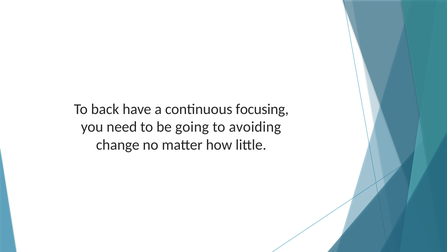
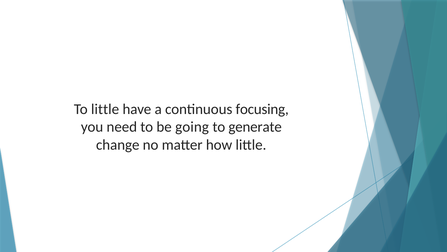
To back: back -> little (105, 109)
avoiding: avoiding -> generate (255, 127)
